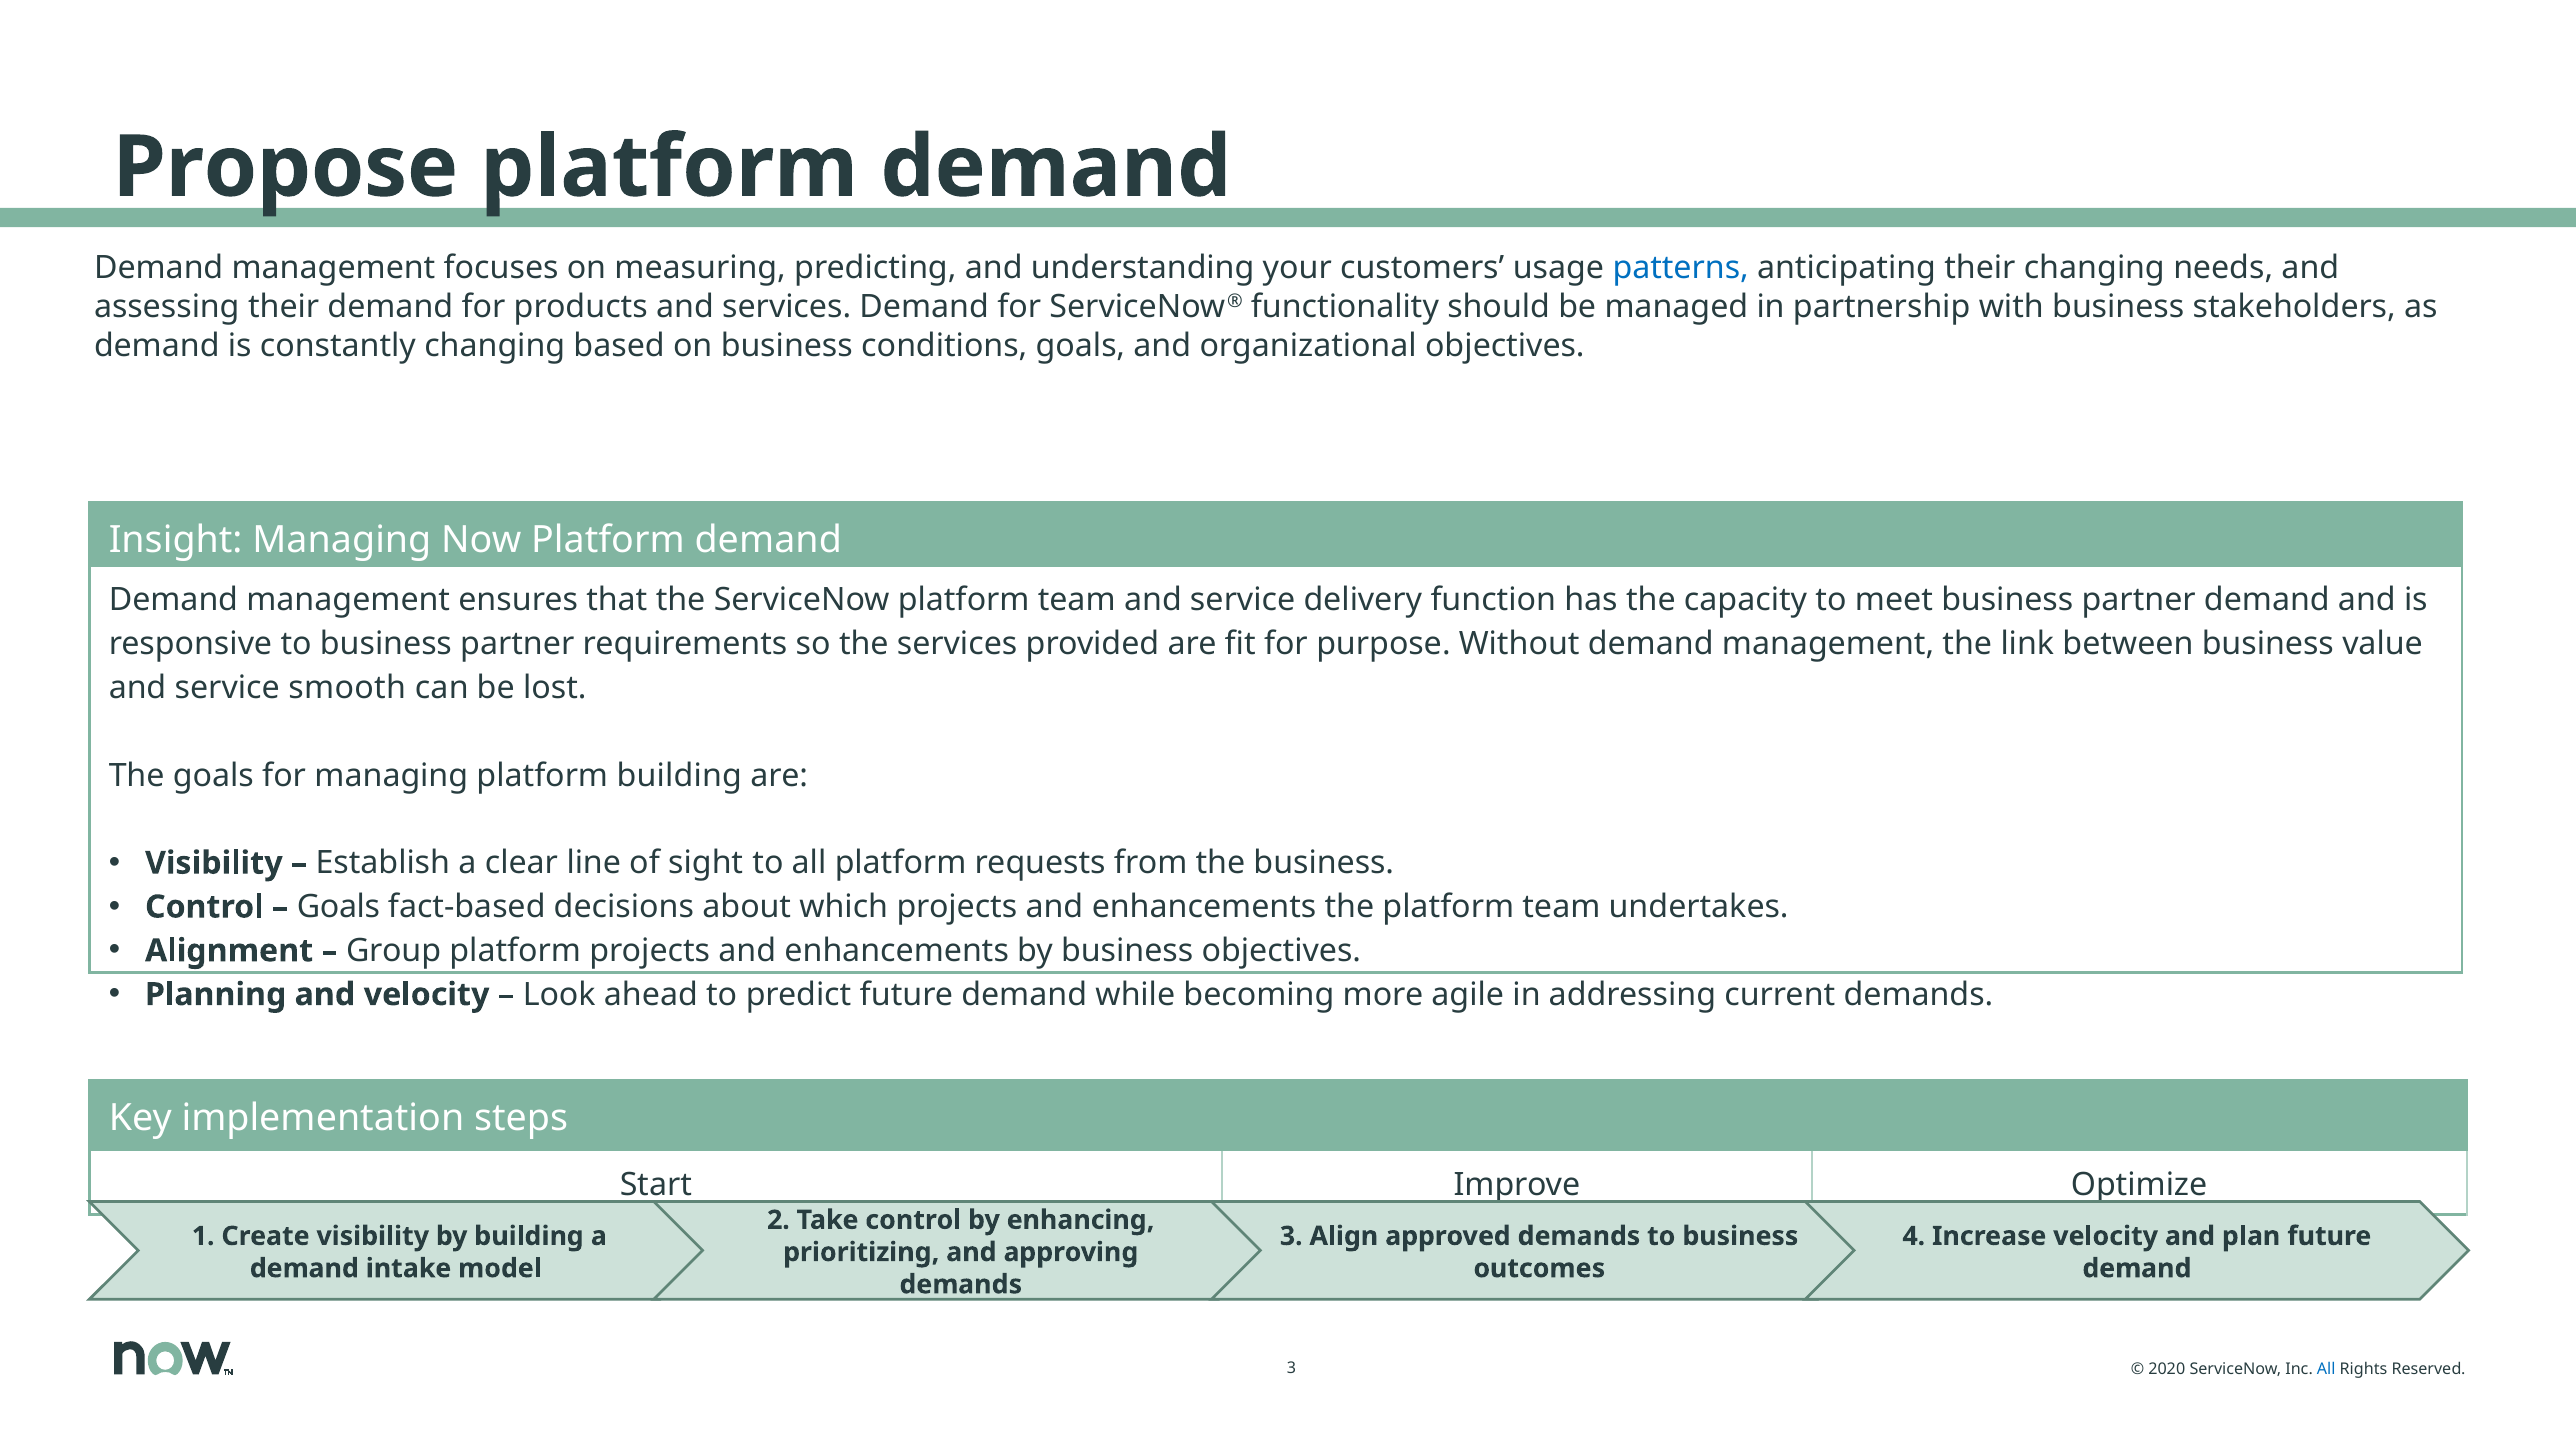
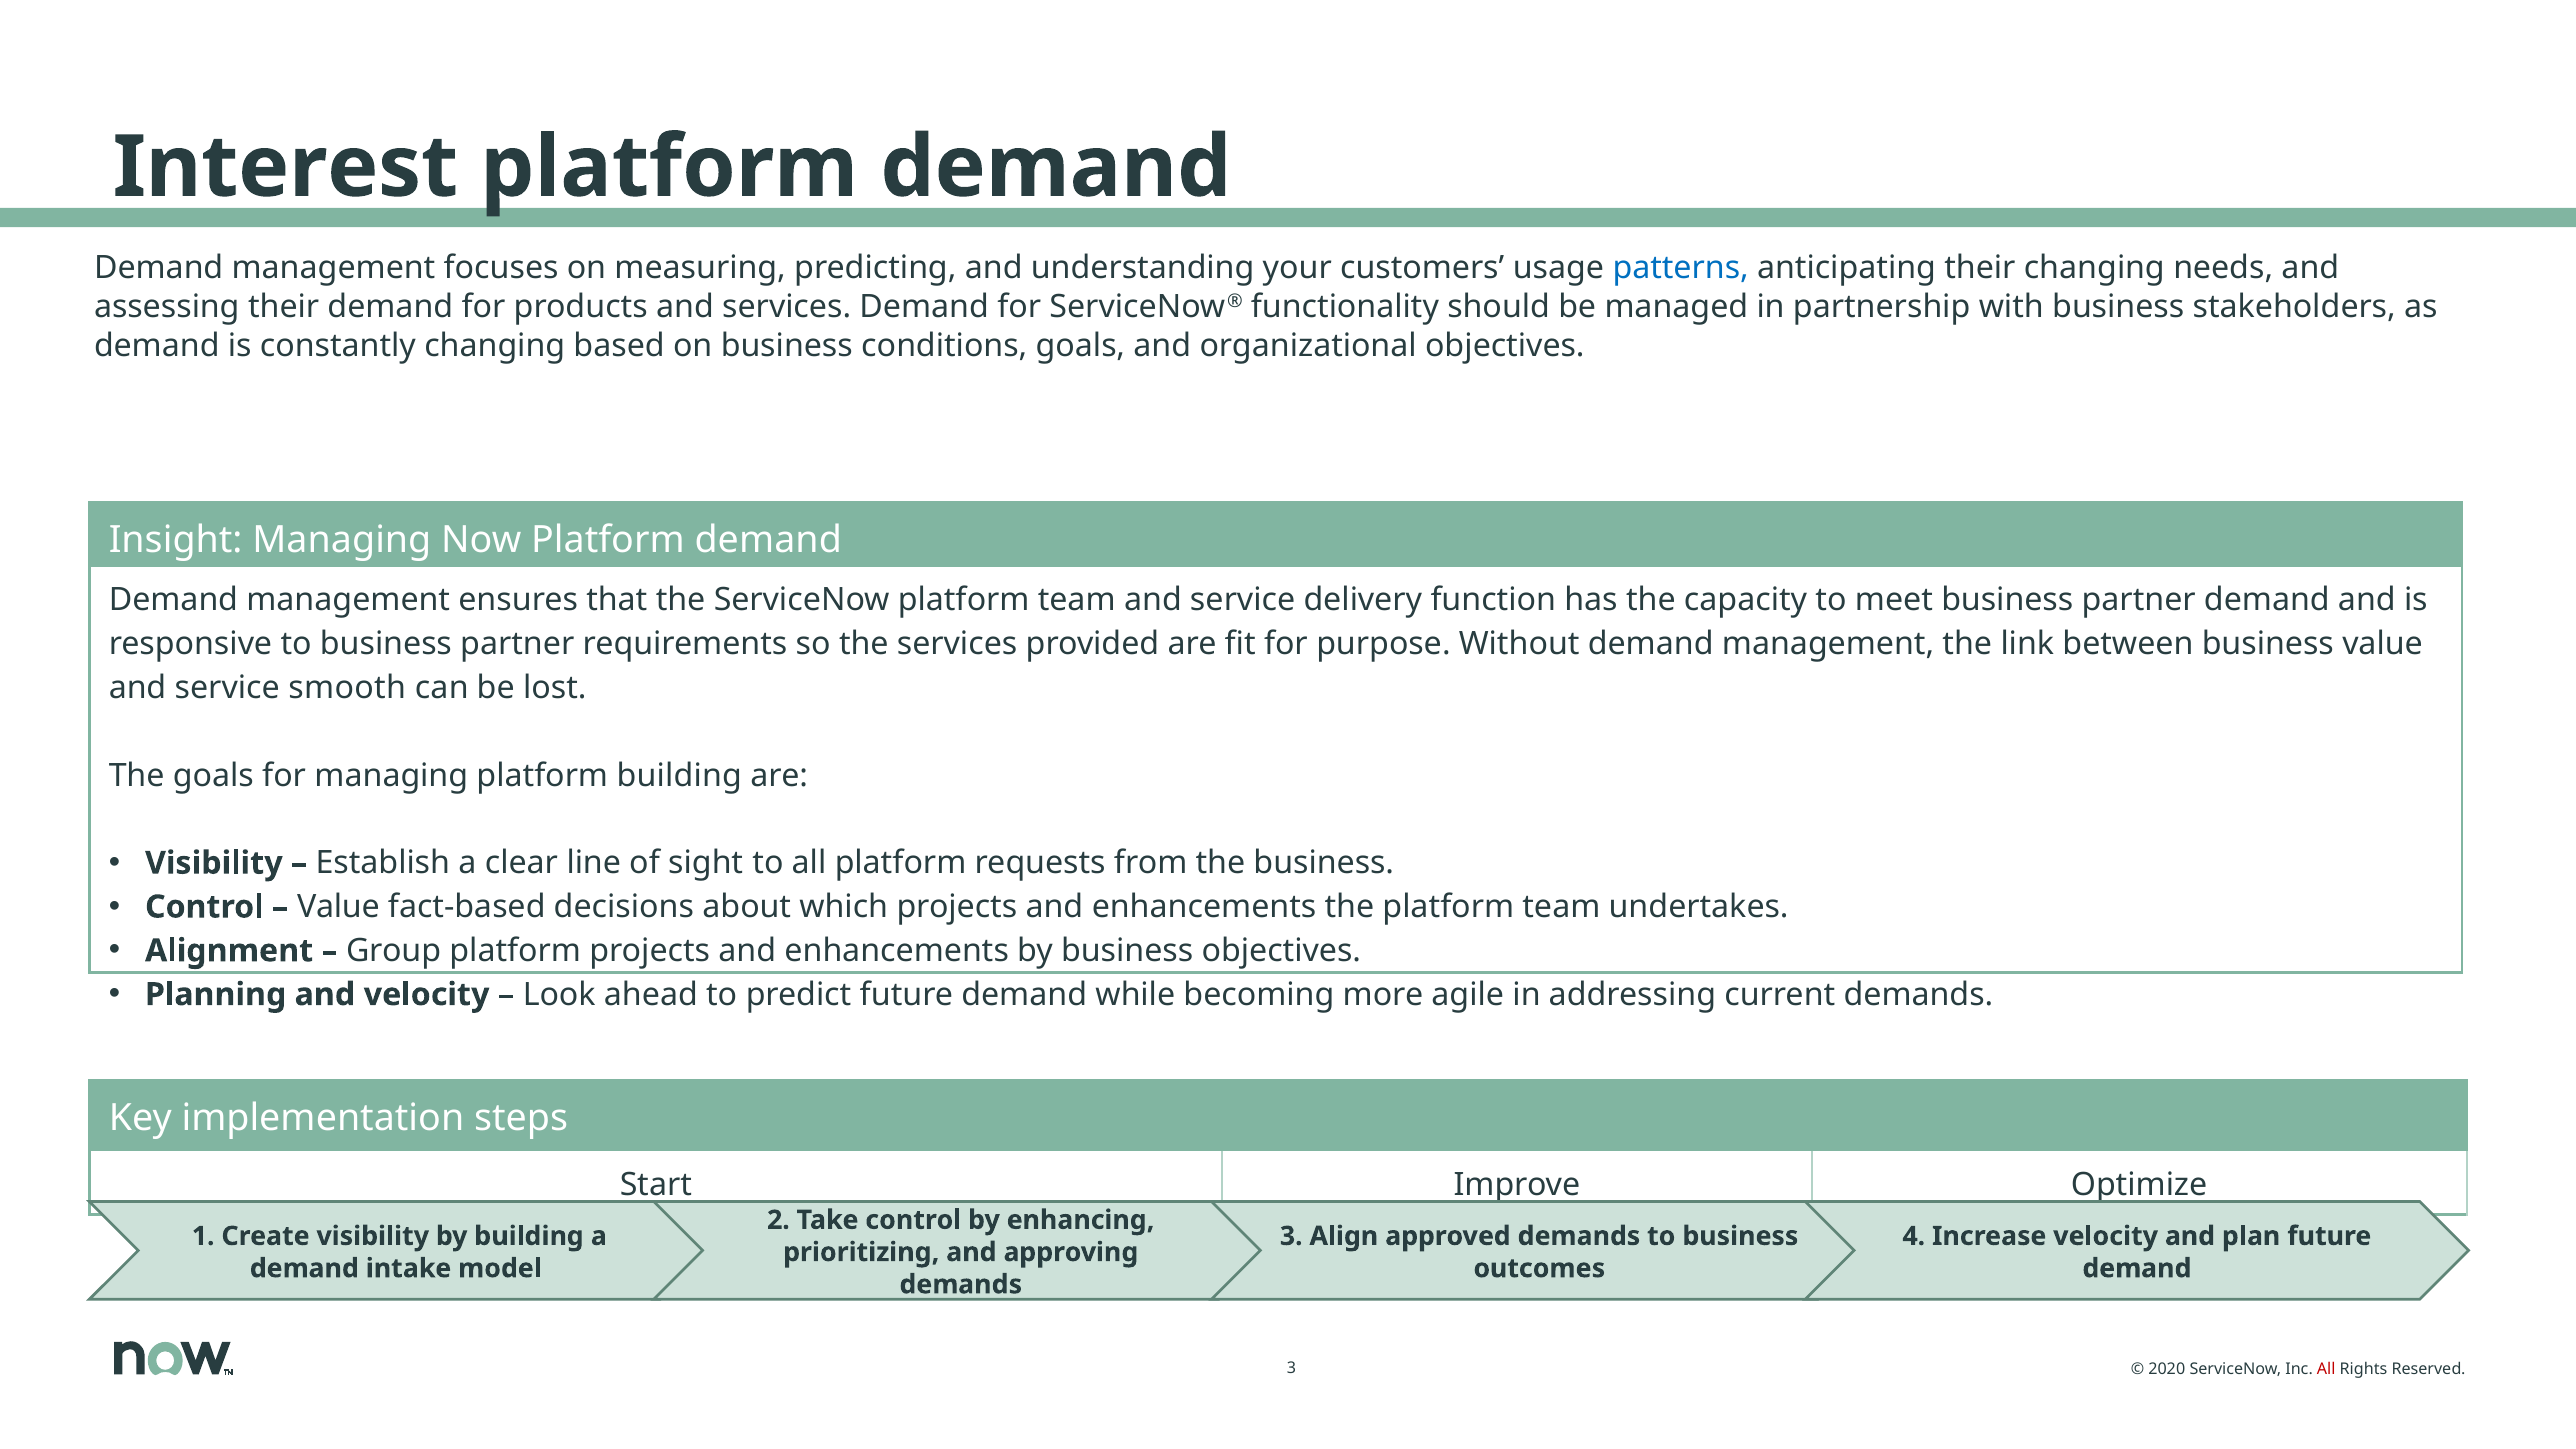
Propose: Propose -> Interest (285, 167)
Goals: Goals -> Value (338, 907)
All colour: blue -> red (2326, 1370)
